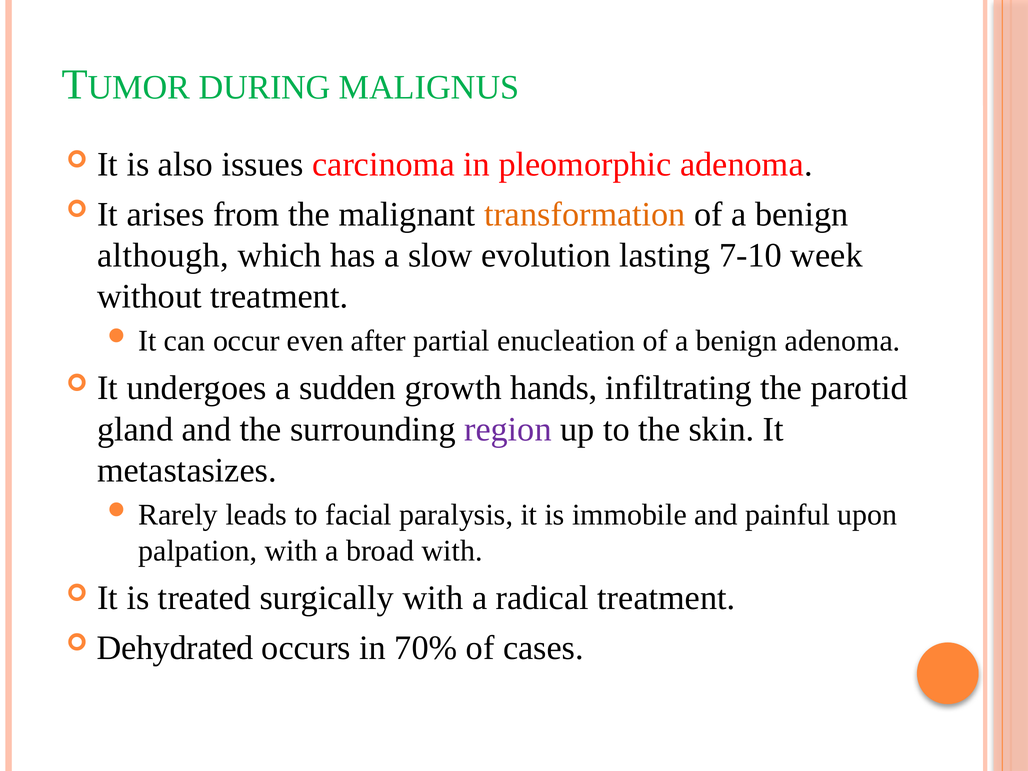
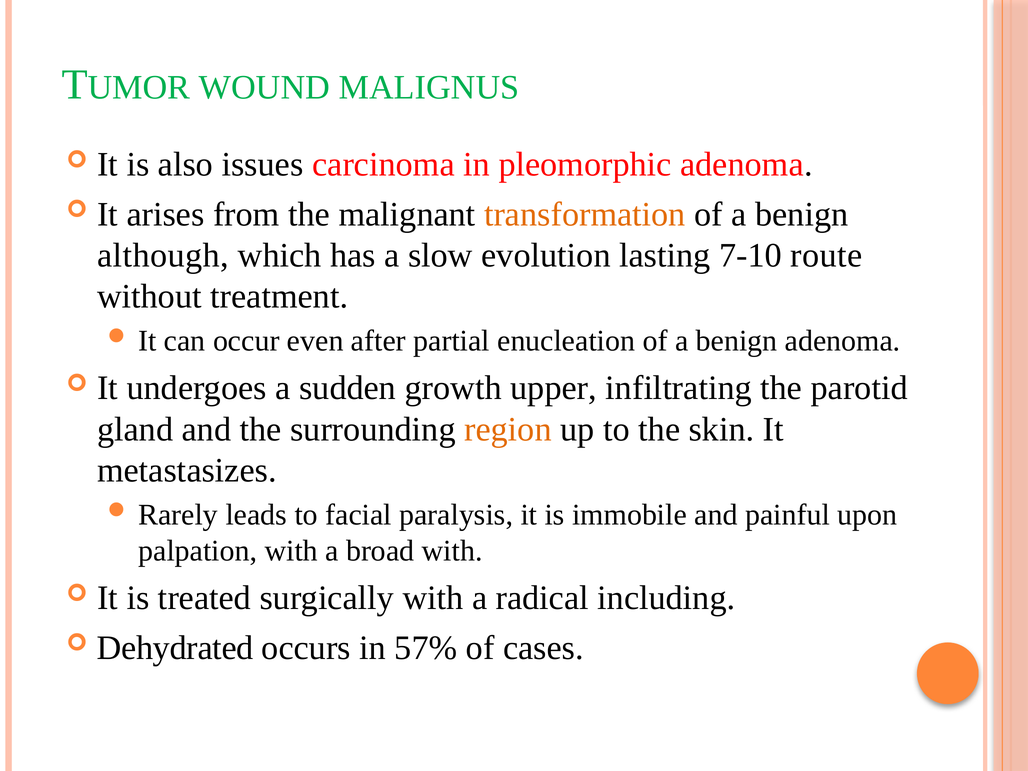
DURING: DURING -> WOUND (265, 87)
week: week -> route (826, 255)
hands: hands -> upper (554, 388)
region colour: purple -> orange (508, 429)
radical treatment: treatment -> including (666, 598)
70%: 70% -> 57% (426, 648)
